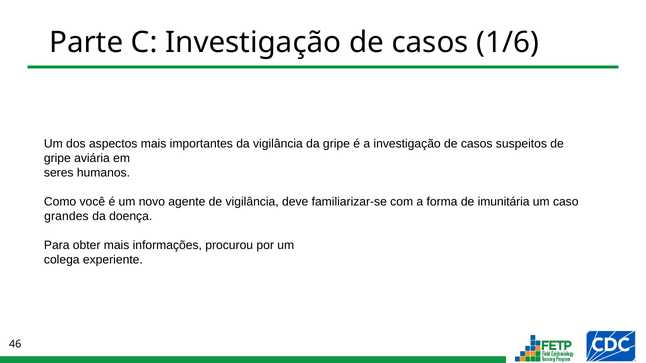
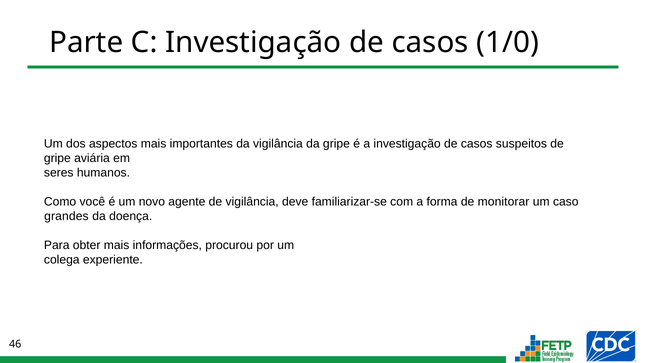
1/6: 1/6 -> 1/0 (508, 42)
imunitária: imunitária -> monitorar (504, 202)
